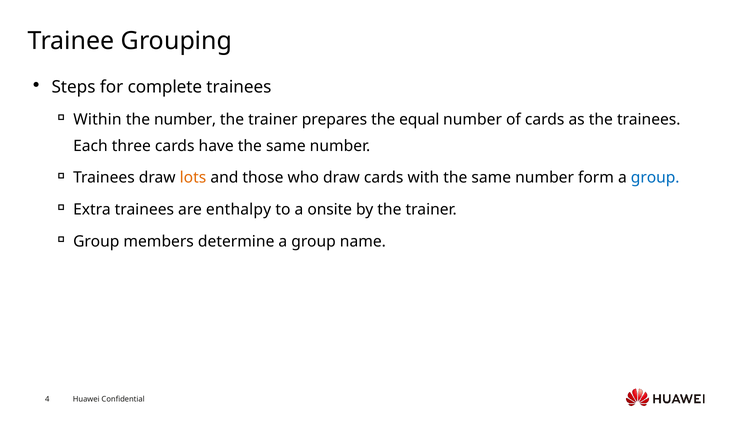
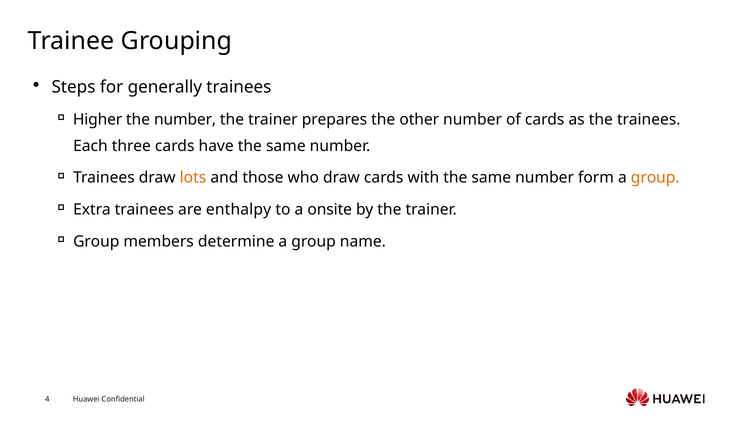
complete: complete -> generally (165, 87)
Within: Within -> Higher (98, 119)
equal: equal -> other (419, 119)
group colour: blue -> orange (655, 178)
